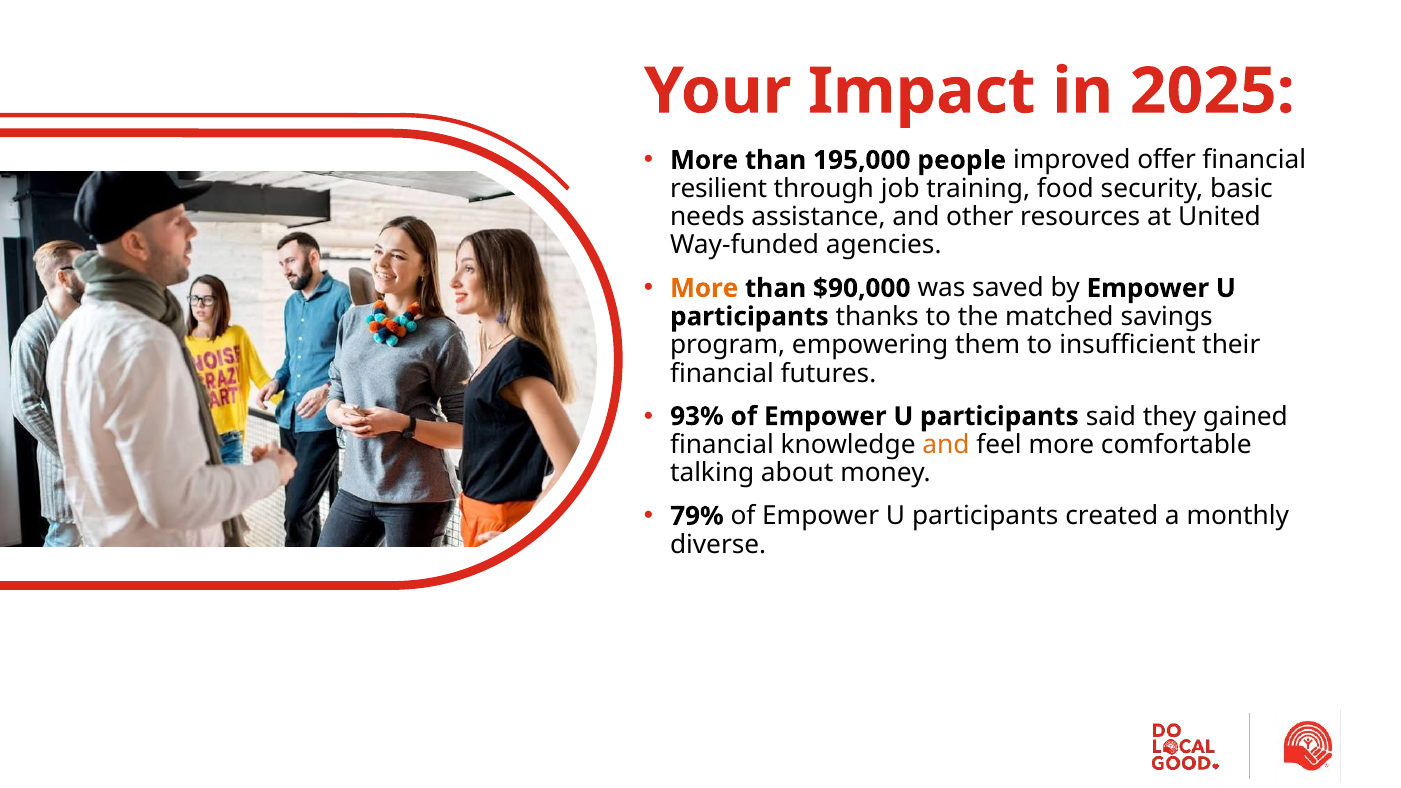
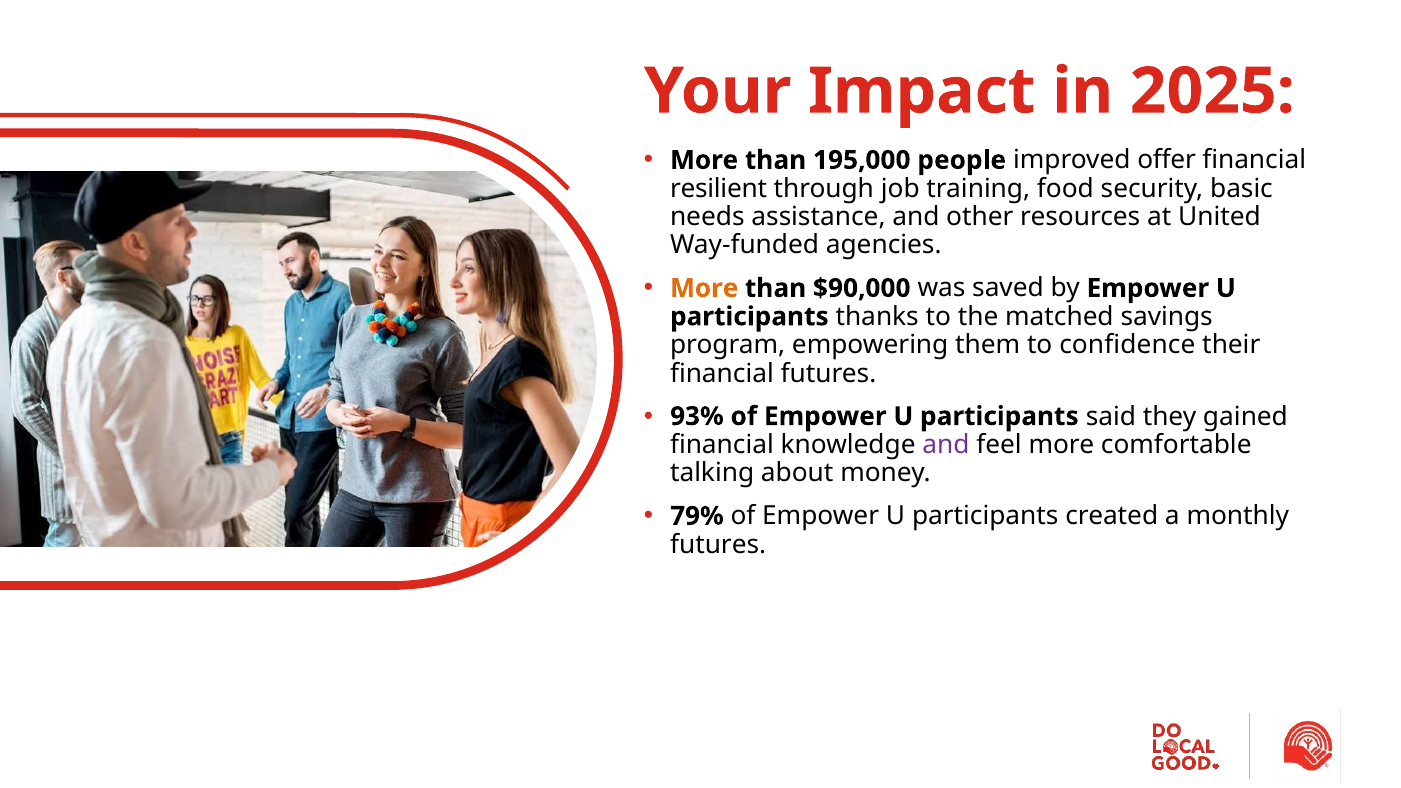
insufficient: insufficient -> confidence (1127, 345)
and colour: orange -> purple (946, 445)
diverse: diverse -> futures (718, 545)
